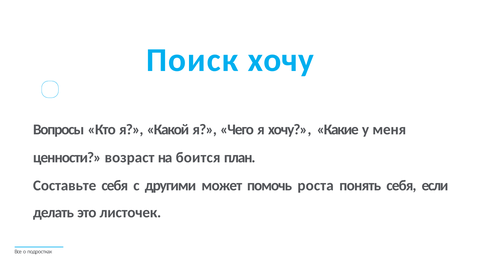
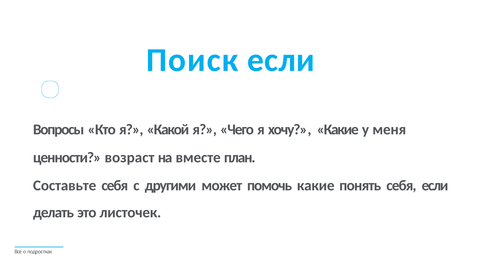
Поиск хочу: хочу -> если (281, 60)
боится: боится -> вместе (198, 157)
помочь роста: роста -> какие (316, 186)
